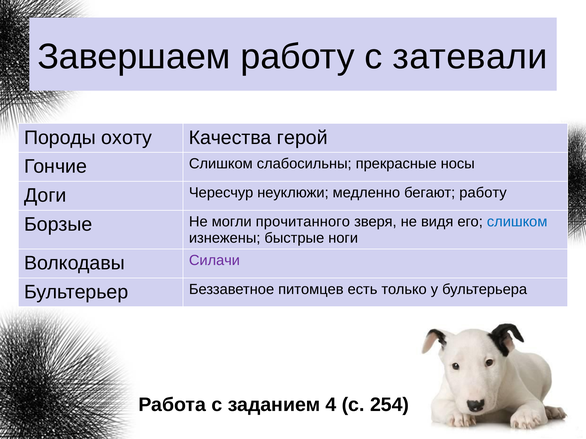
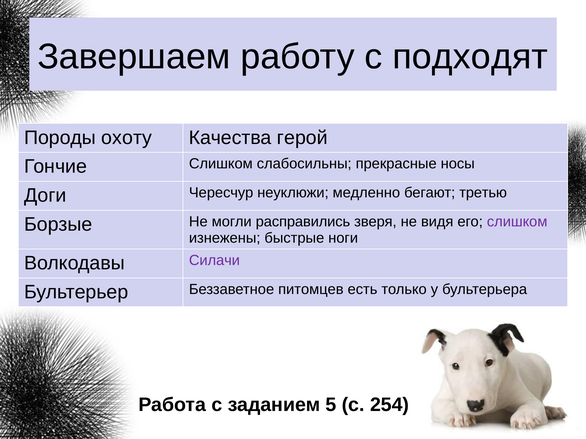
затевали: затевали -> подходят (470, 57)
бегают работу: работу -> третью (483, 193)
прочитанного: прочитанного -> расправились (303, 222)
слишком colour: blue -> purple (517, 222)
4: 4 -> 5 (331, 405)
